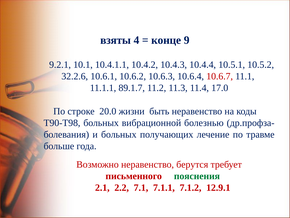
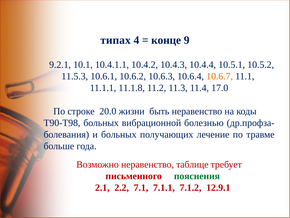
взяты: взяты -> типах (116, 40)
32.2.6: 32.2.6 -> 11.5.3 (75, 76)
10.6.7 colour: red -> orange (220, 76)
89.1.7: 89.1.7 -> 11.1.8 (132, 88)
берутся: берутся -> таблице (192, 164)
